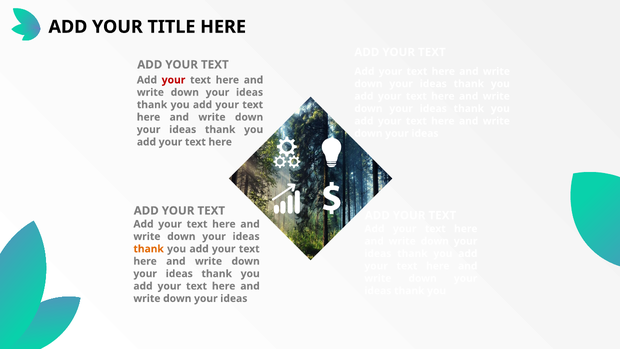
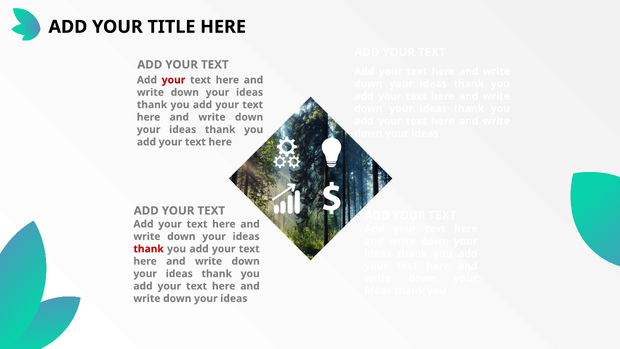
thank colour: orange -> red (149, 249)
